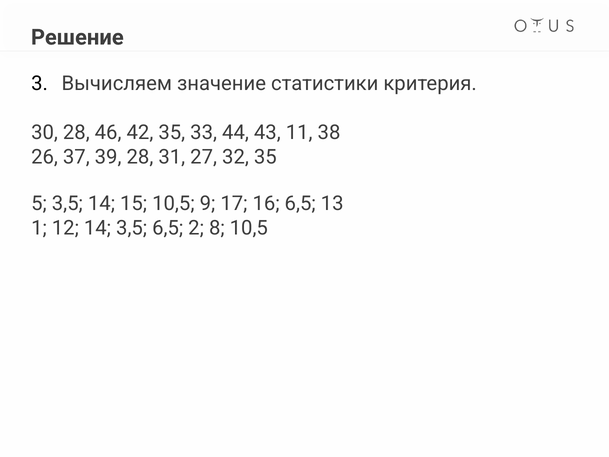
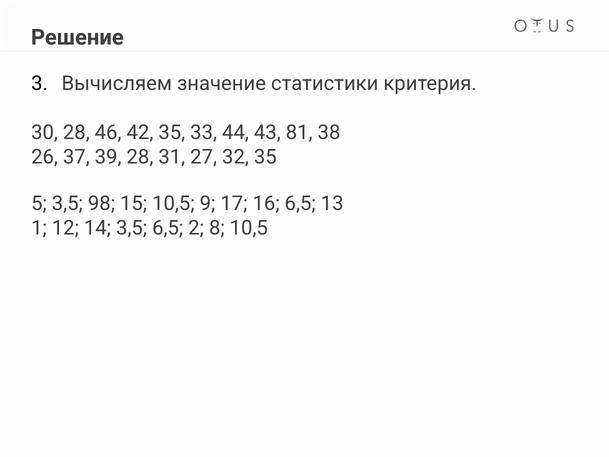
11: 11 -> 81 (299, 132)
3,5 14: 14 -> 98 (102, 204)
